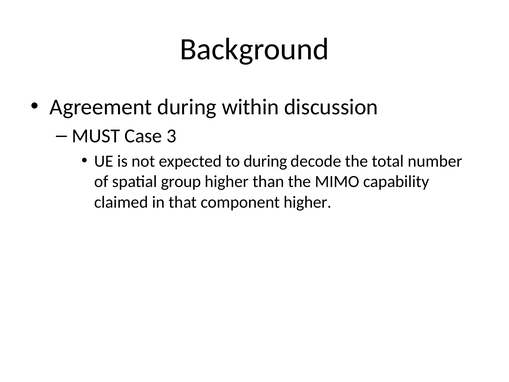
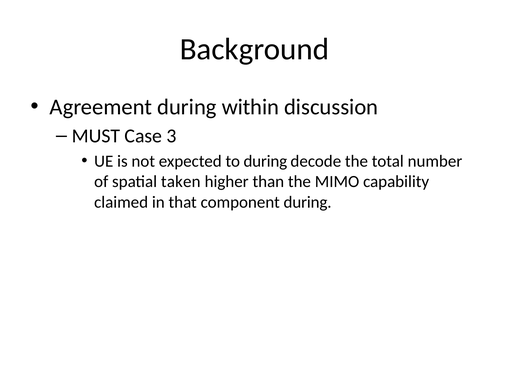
group: group -> taken (181, 182)
component higher: higher -> during (308, 202)
